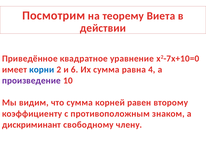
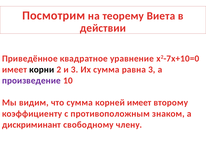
корни colour: blue -> black (42, 69)
и 6: 6 -> 3 (75, 69)
равна 4: 4 -> 3 (152, 69)
корней равен: равен -> имеет (139, 102)
